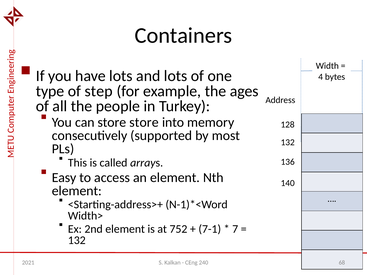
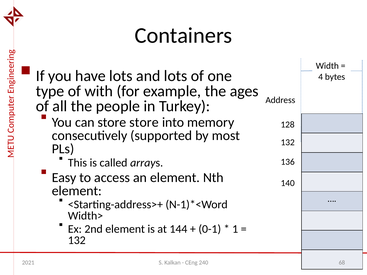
step: step -> with (99, 91)
752: 752 -> 144 (178, 229)
7-1: 7-1 -> 0-1 (210, 229)
7: 7 -> 1 (235, 229)
